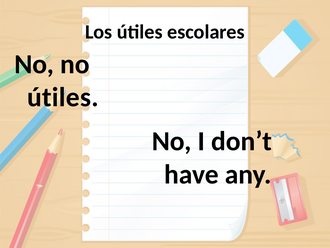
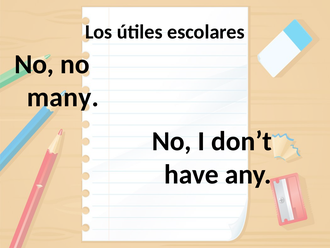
útiles: útiles -> many (63, 97)
